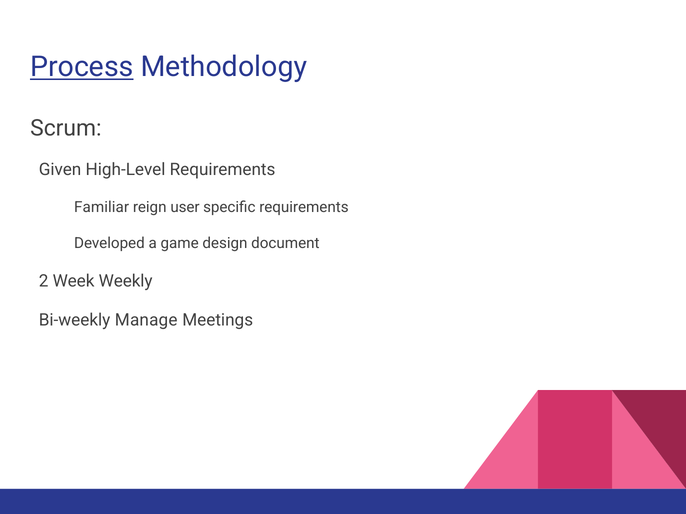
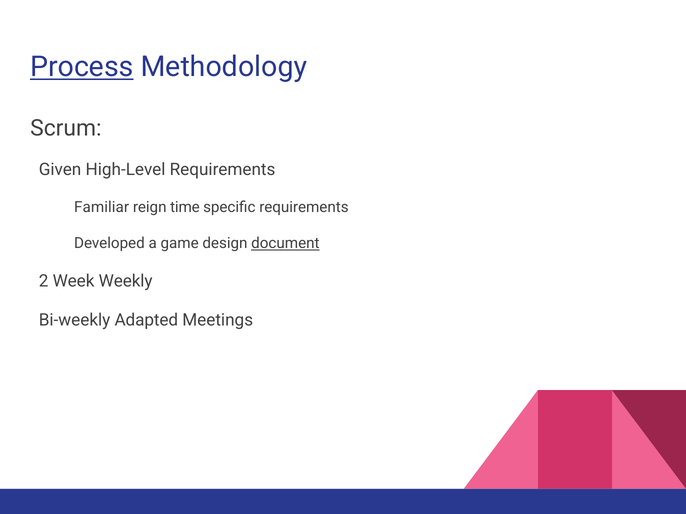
user: user -> time (185, 207)
document underline: none -> present (285, 243)
Manage: Manage -> Adapted (146, 320)
